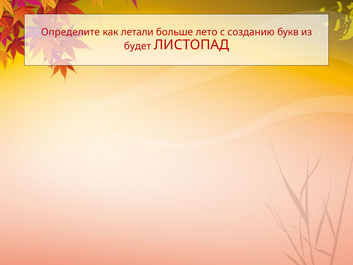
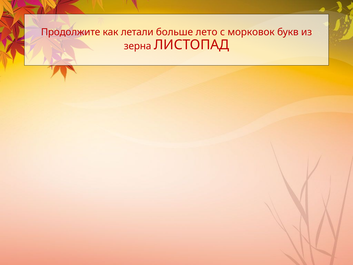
Определите: Определите -> Продолжите (71, 32)
созданию: созданию -> морковок (251, 32)
будет: будет -> зерна (138, 46)
